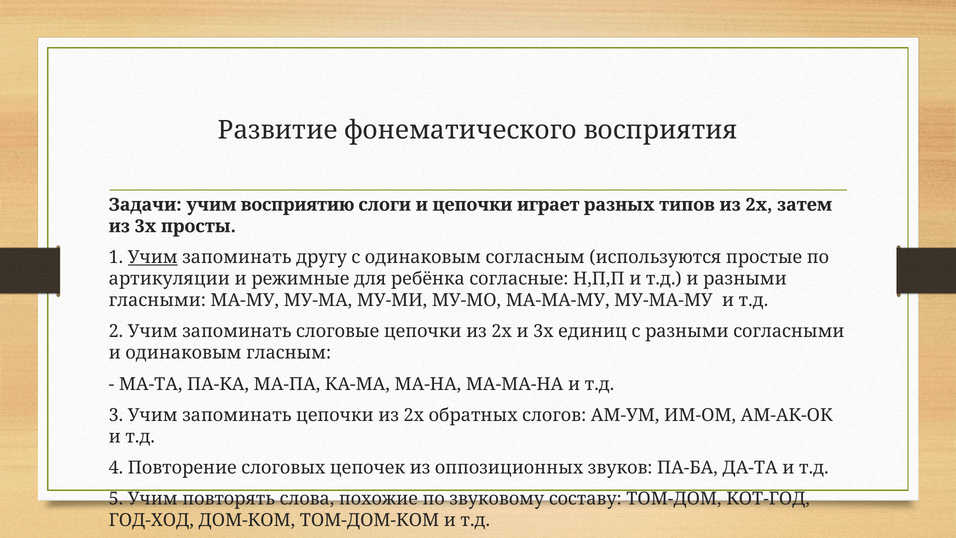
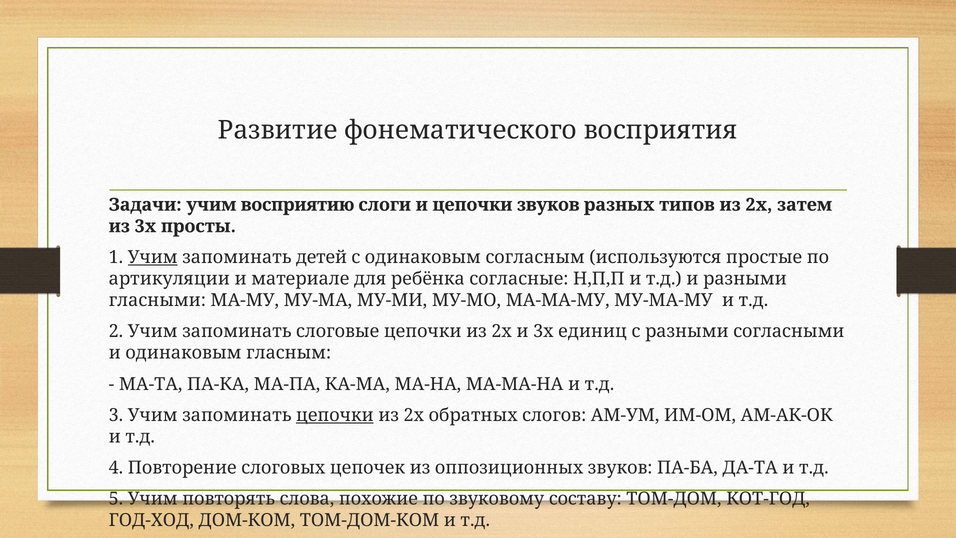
цепочки играет: играет -> звуков (548, 205)
другу: другу -> детей (322, 257)
режимные: режимные -> материале (300, 279)
цепочки underline: none -> present (335, 415)
